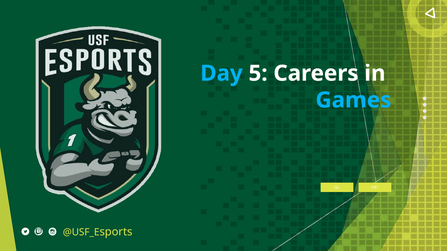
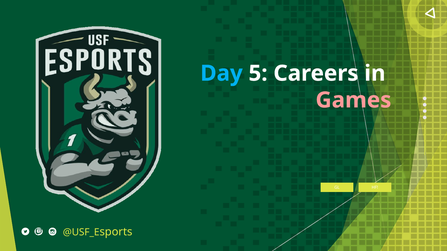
Games colour: light blue -> pink (353, 100)
